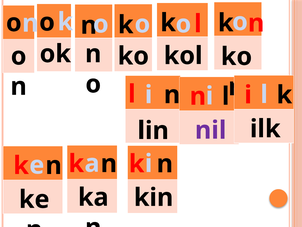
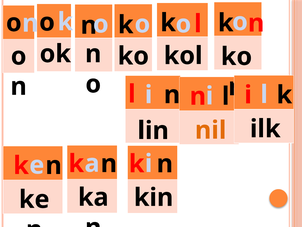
nil colour: purple -> orange (211, 130)
